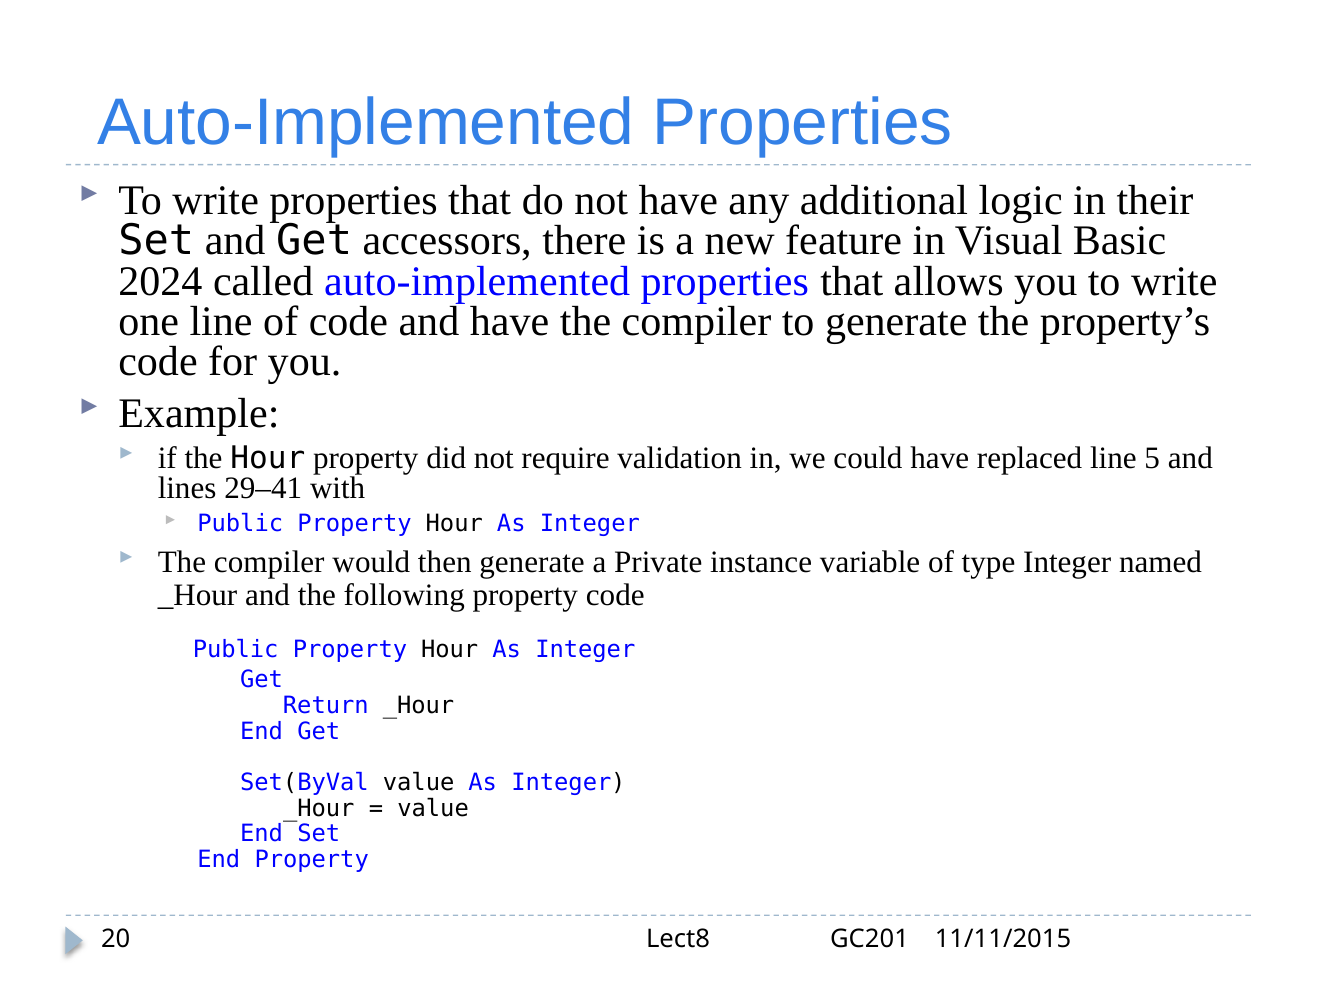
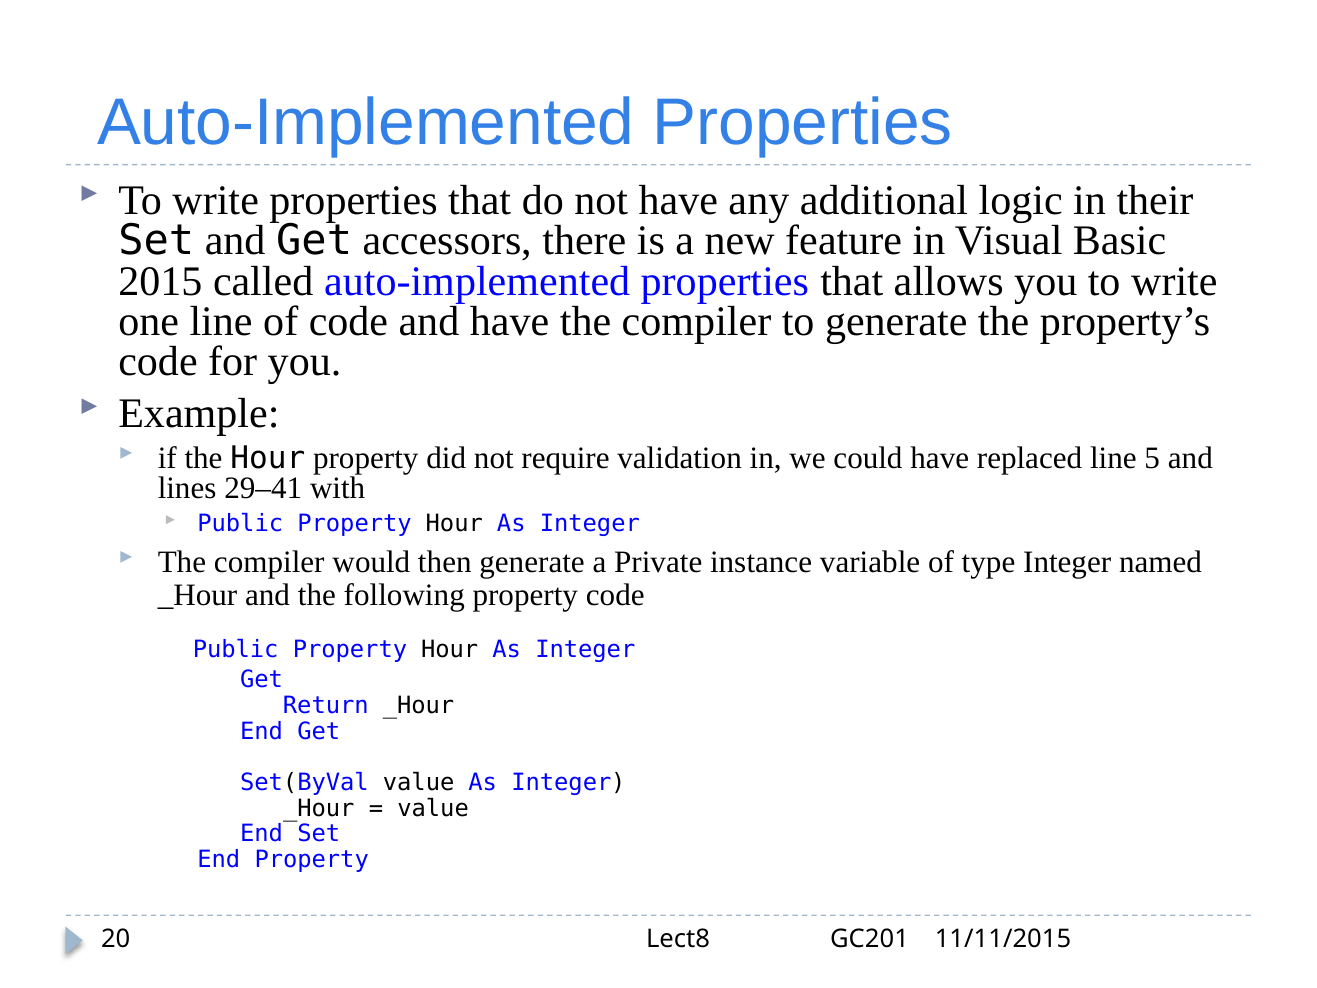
2024: 2024 -> 2015 (160, 281)
